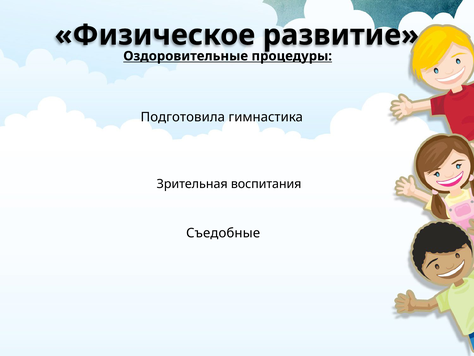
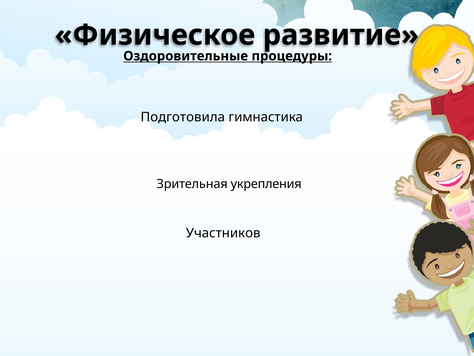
воспитания: воспитания -> укрепления (266, 184)
Съедобные: Съедобные -> Участников (223, 233)
